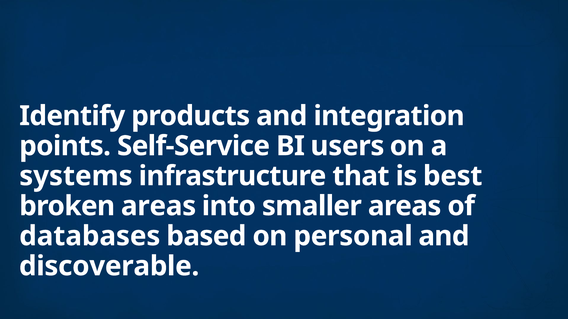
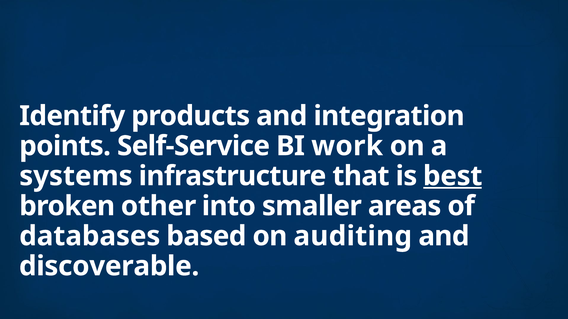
users: users -> work (347, 146)
best underline: none -> present (453, 176)
broken areas: areas -> other (159, 206)
personal: personal -> auditing (353, 236)
